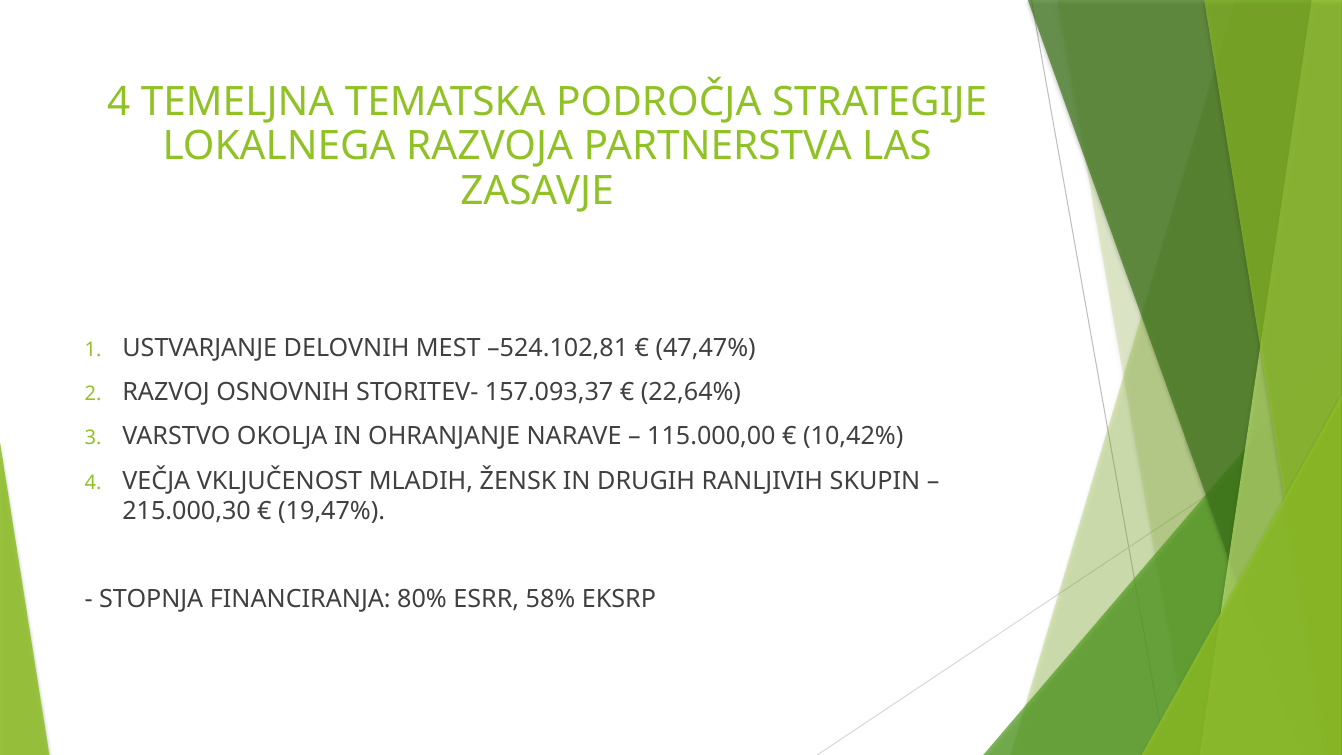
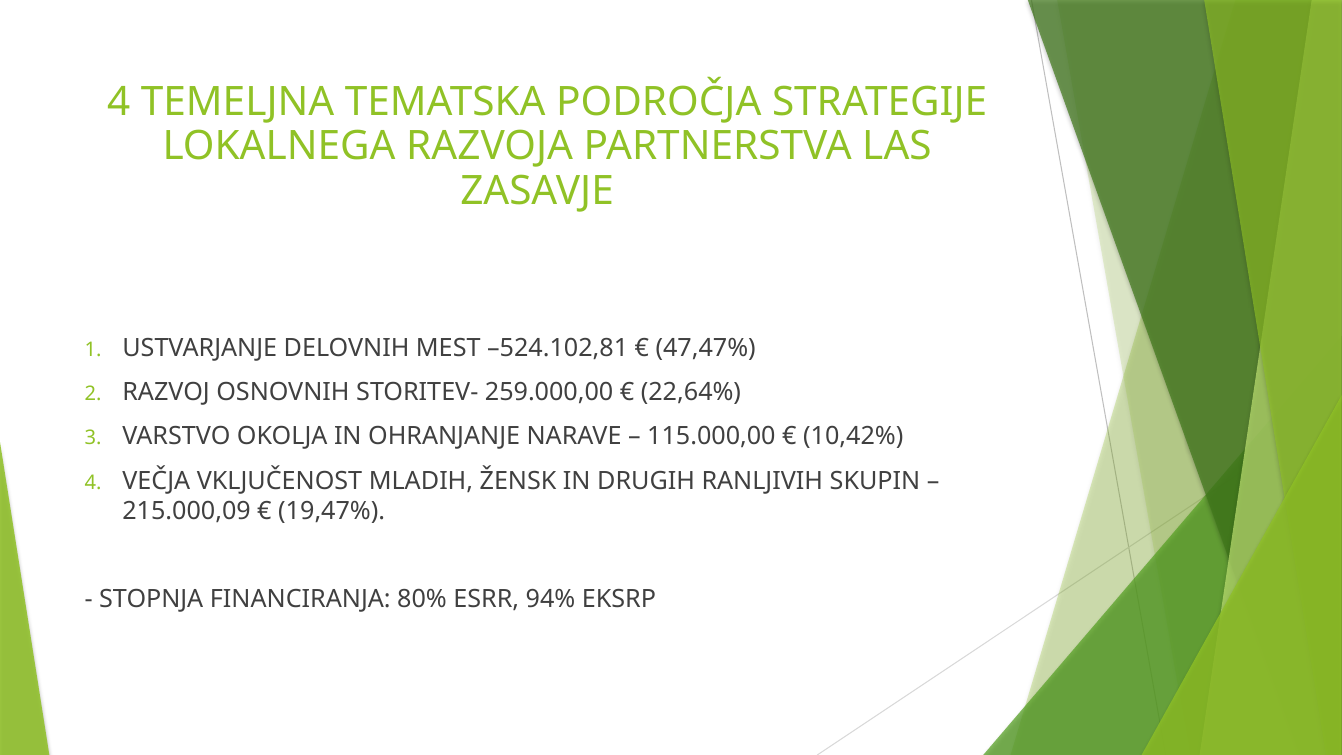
157.093,37: 157.093,37 -> 259.000,00 (549, 392)
215.000,30: 215.000,30 -> 215.000,09 (187, 511)
58%: 58% -> 94% (551, 599)
